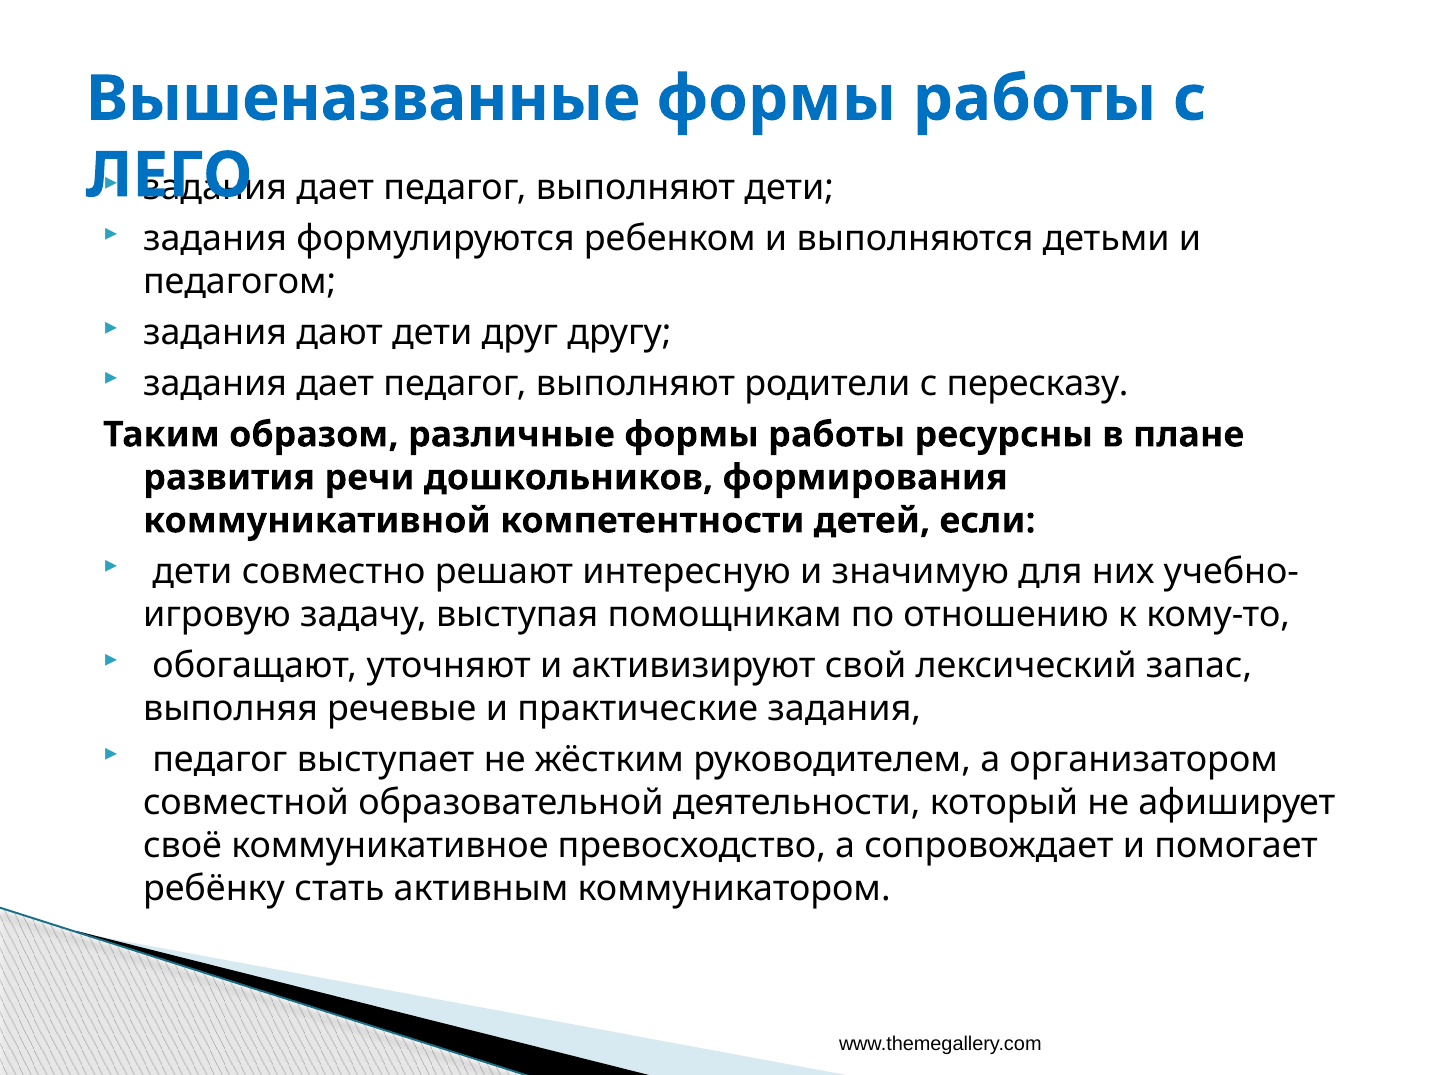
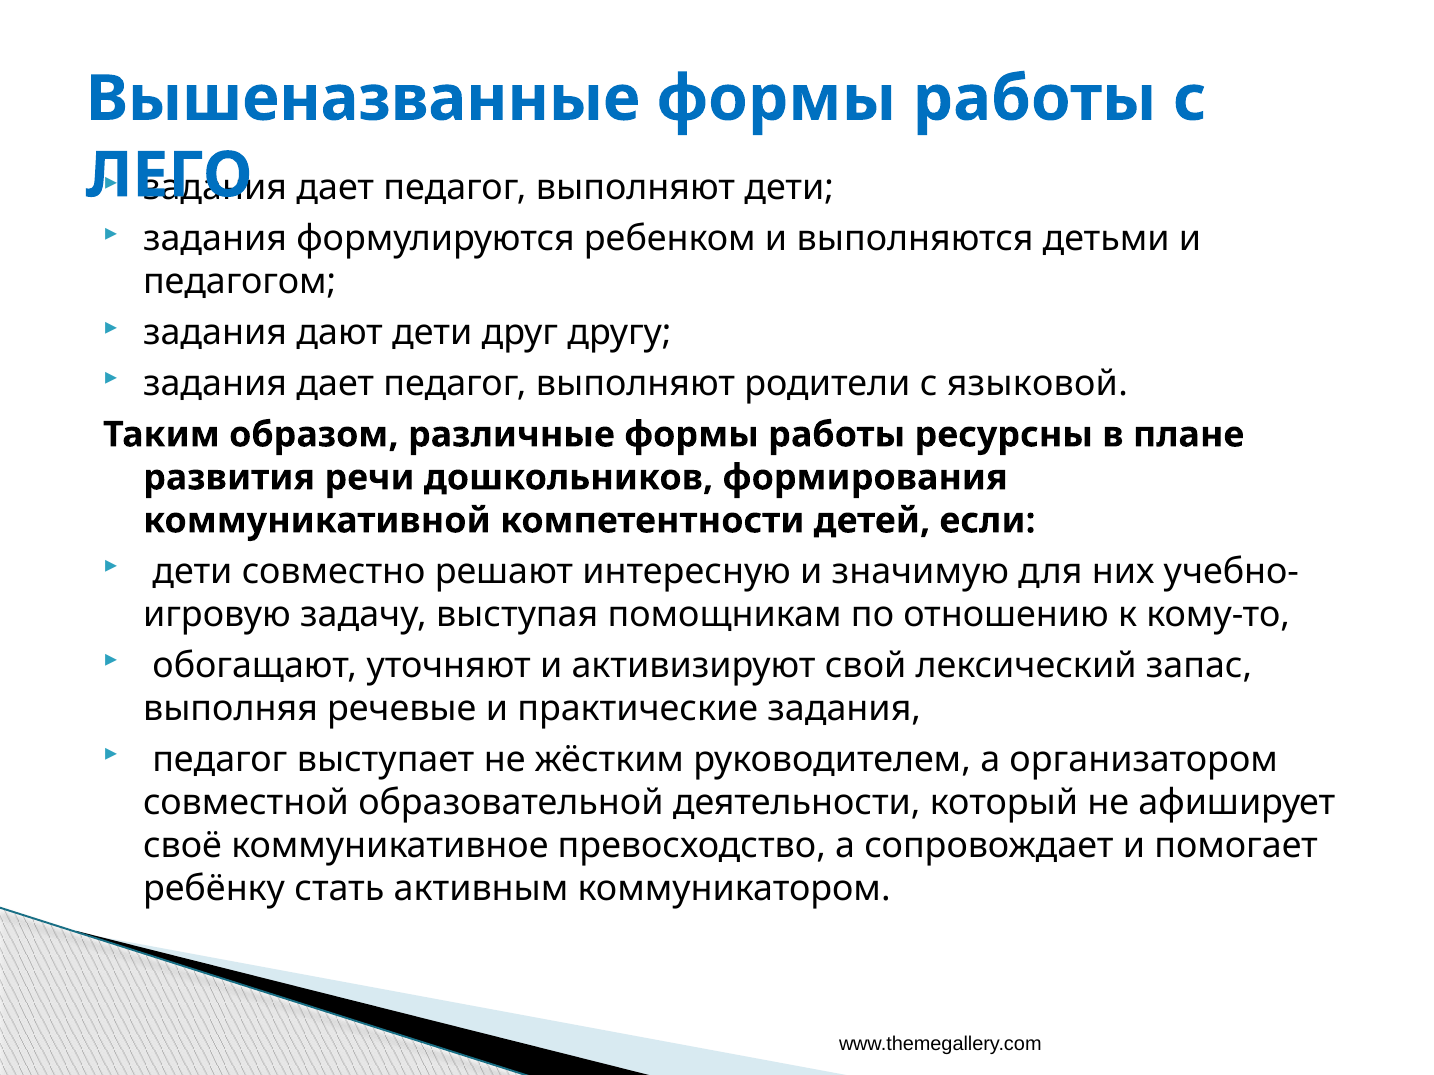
пересказу: пересказу -> языковой (1037, 384)
